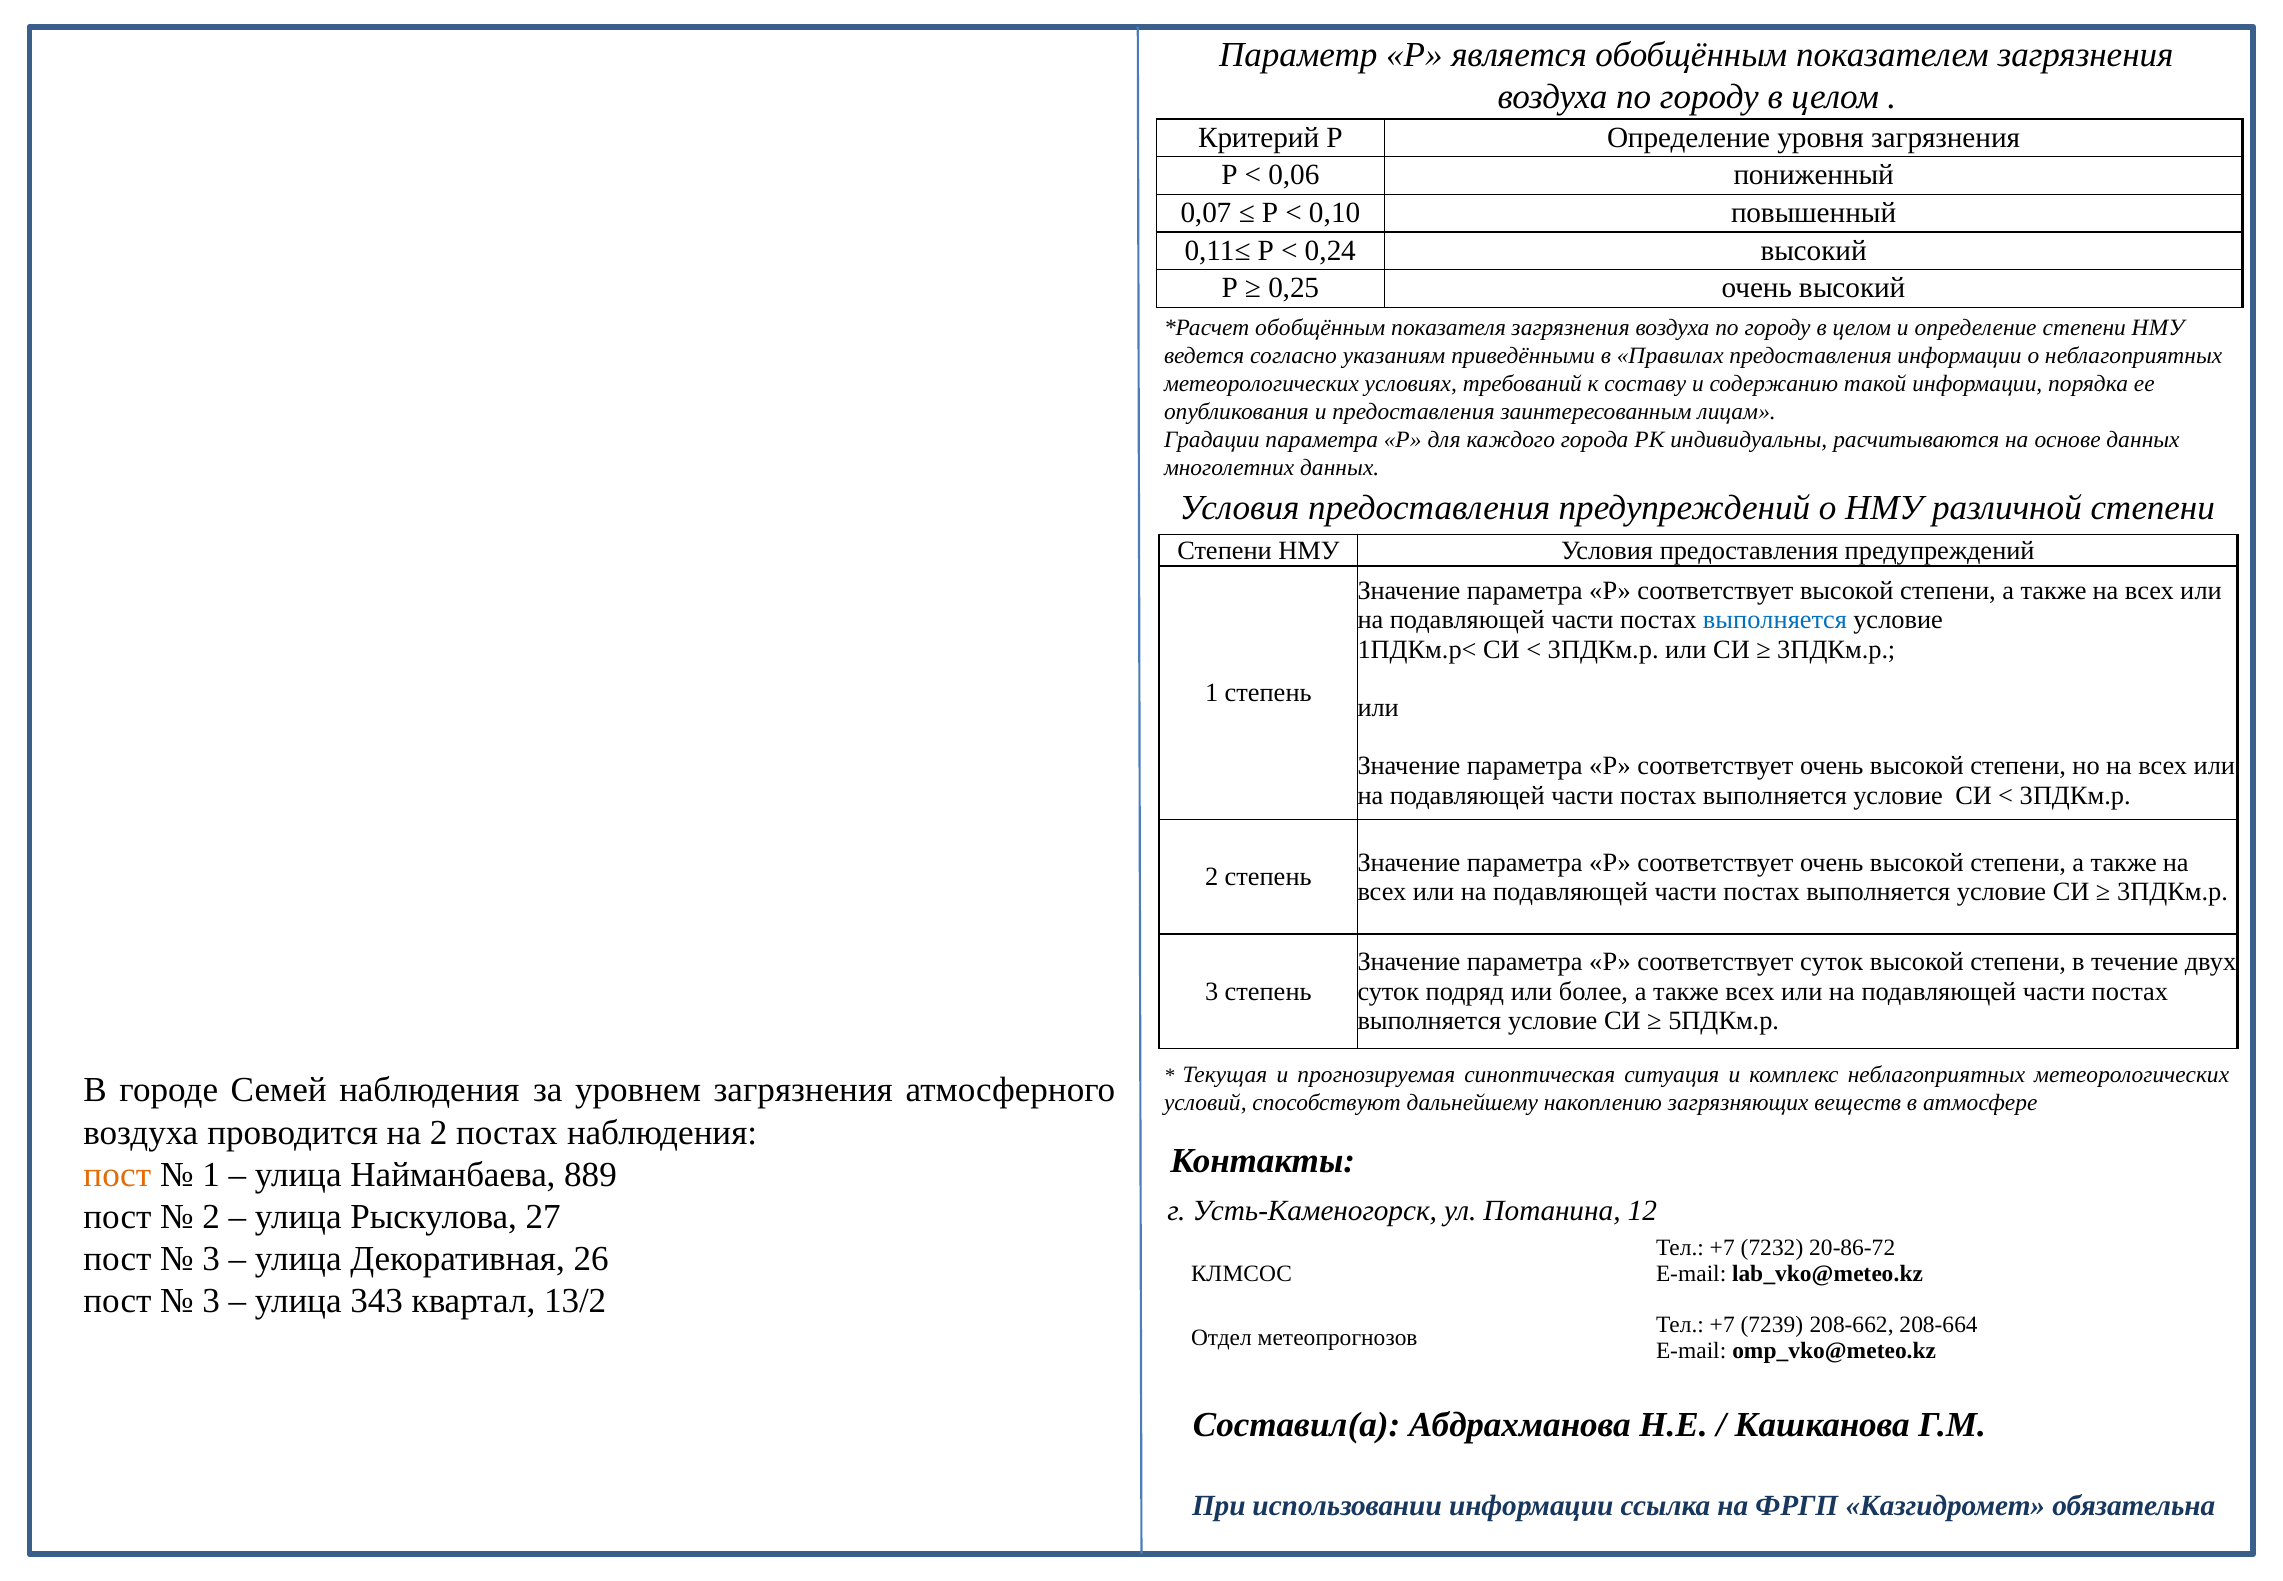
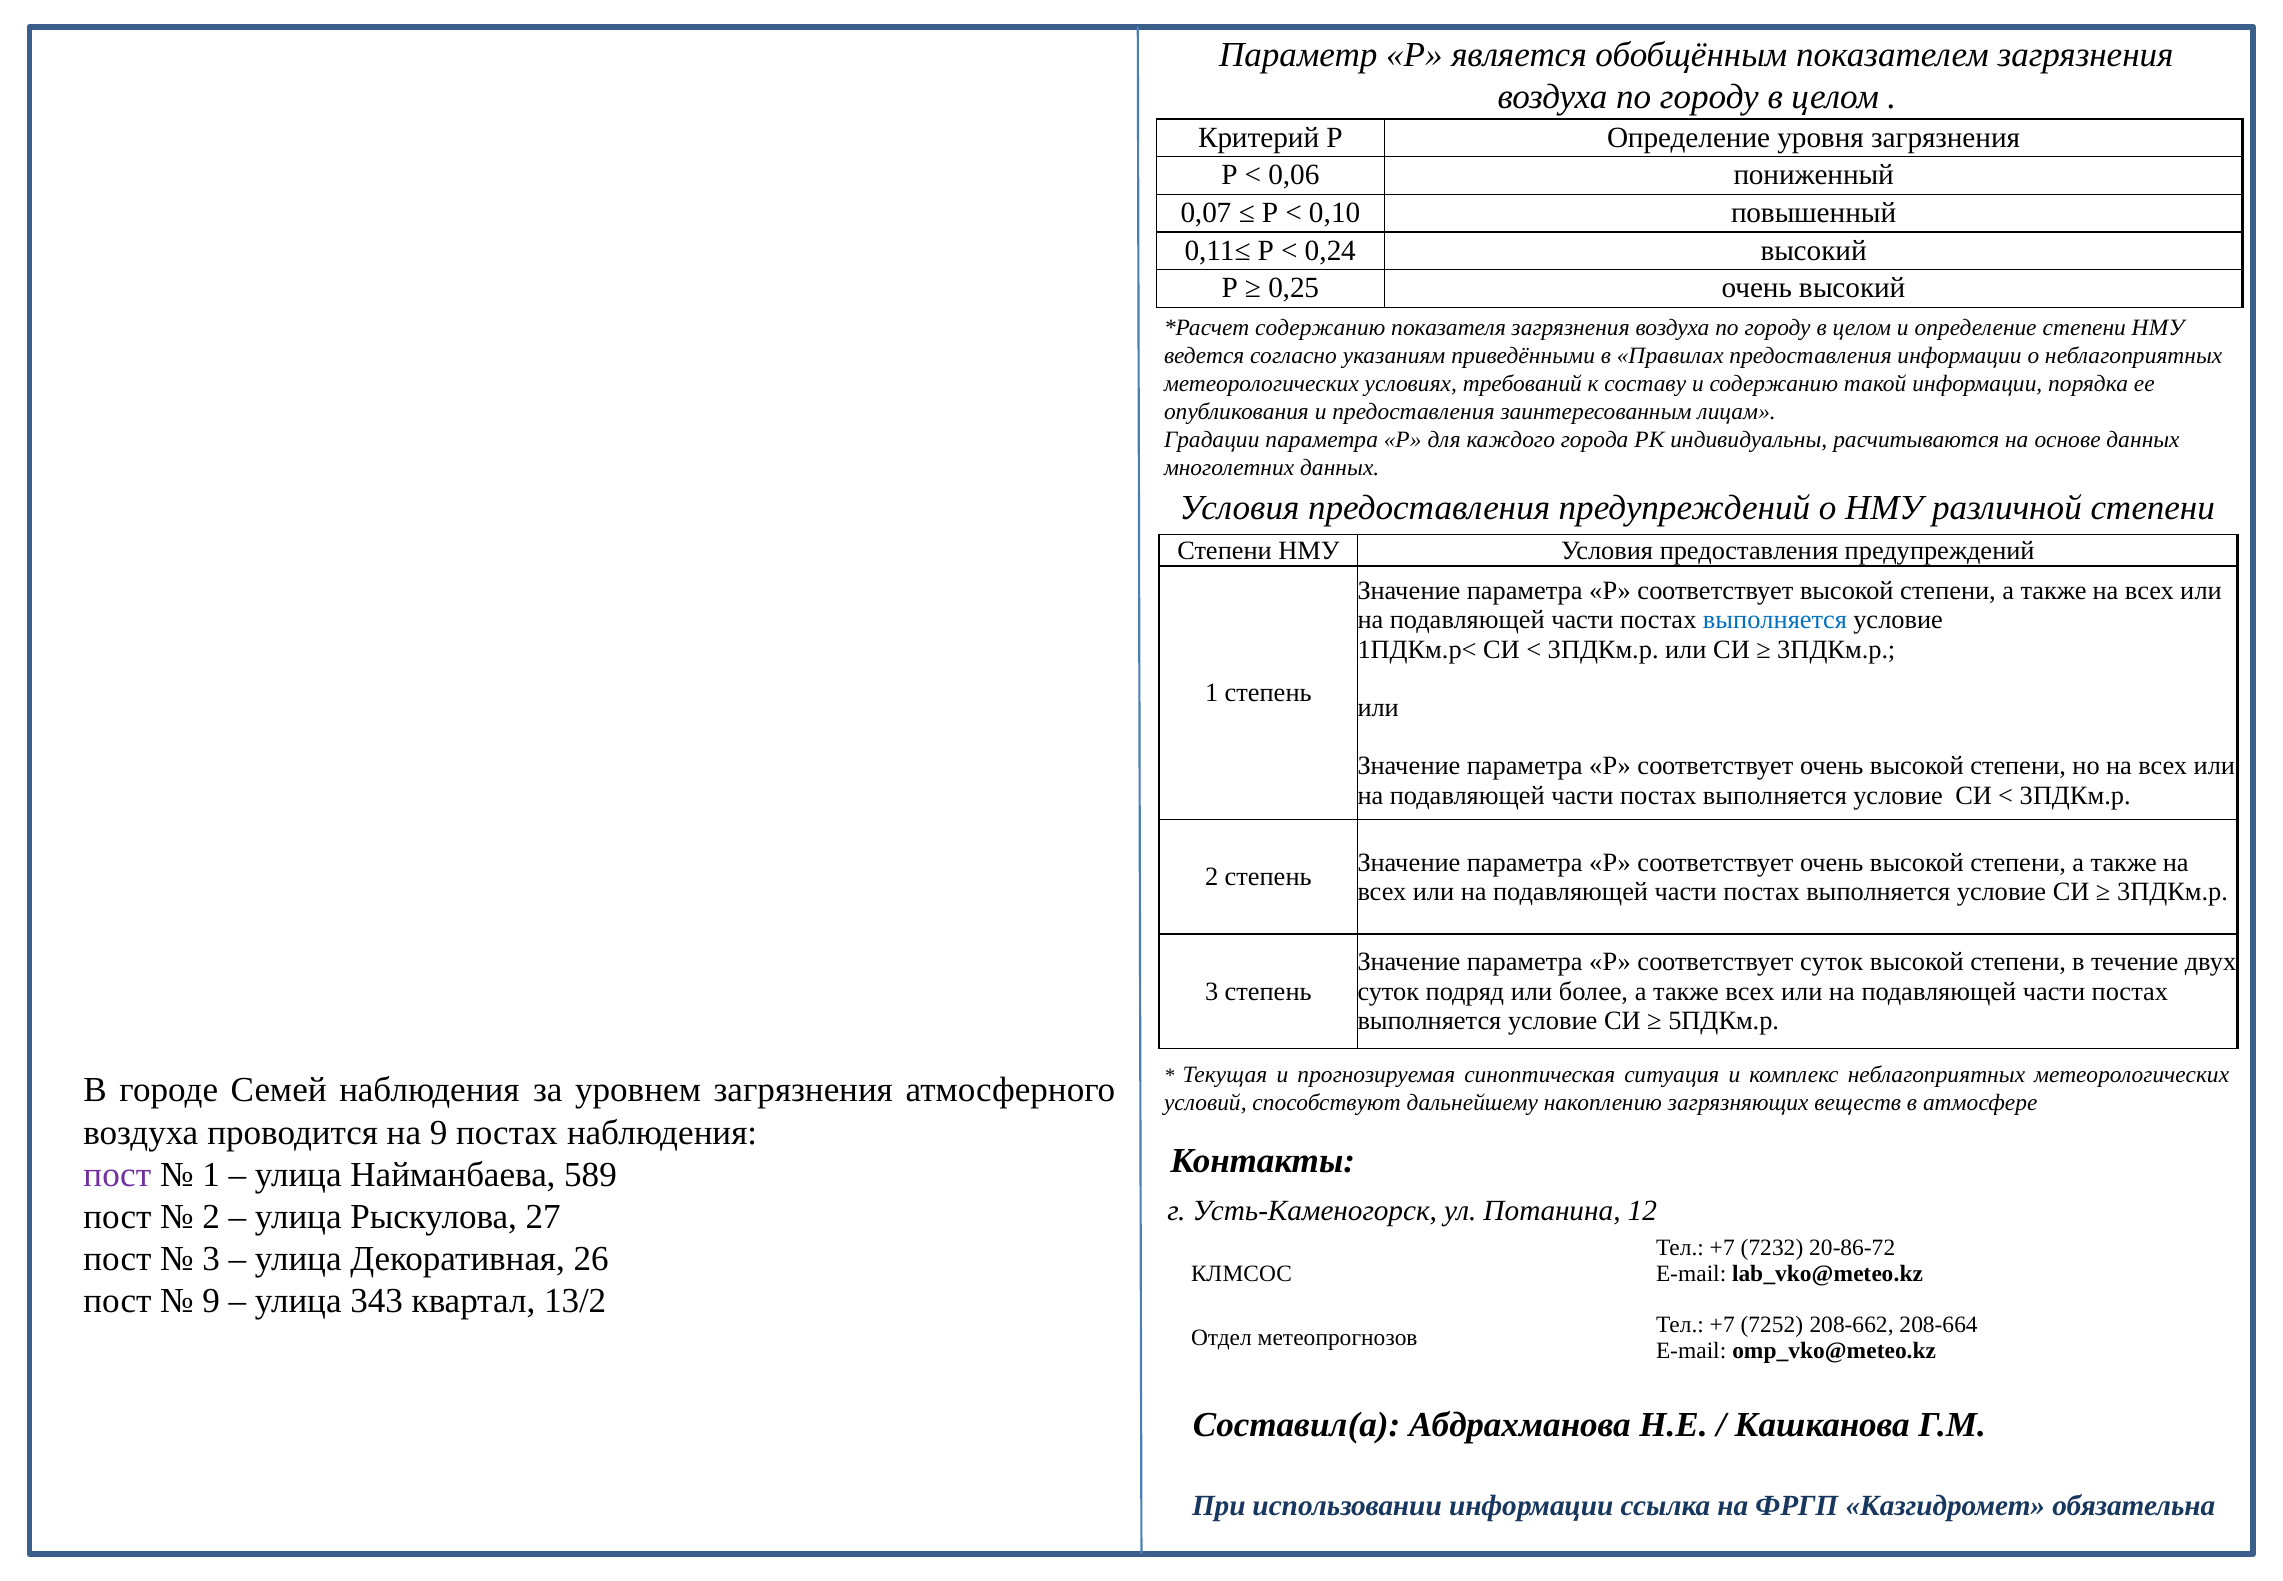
обобщённым: обобщённым -> содержанию (1320, 328)
на 2: 2 -> 9 (439, 1132)
пост colour: orange -> purple (117, 1174)
889: 889 -> 589 (591, 1174)
3: 3 -> 9 (211, 1301)
7239: 7239 -> 7252 (1772, 1324)
